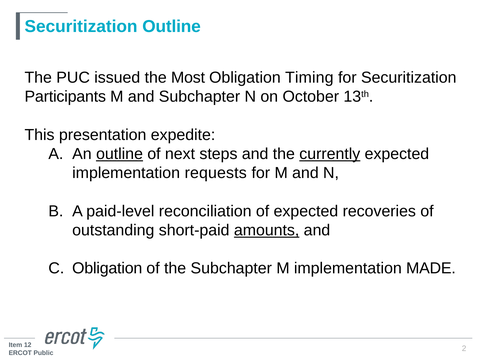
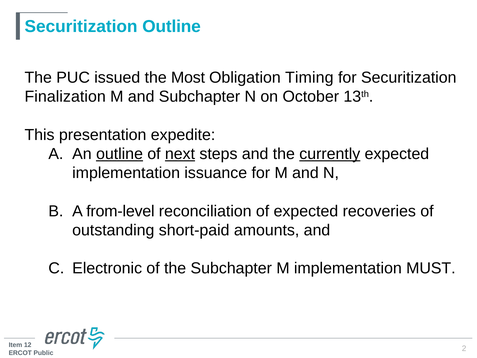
Participants: Participants -> Finalization (65, 96)
next underline: none -> present (180, 154)
requests: requests -> issuance (216, 173)
paid-level: paid-level -> from-level (120, 211)
amounts underline: present -> none (267, 230)
Obligation: Obligation -> Electronic (107, 268)
MADE: MADE -> MUST (431, 268)
